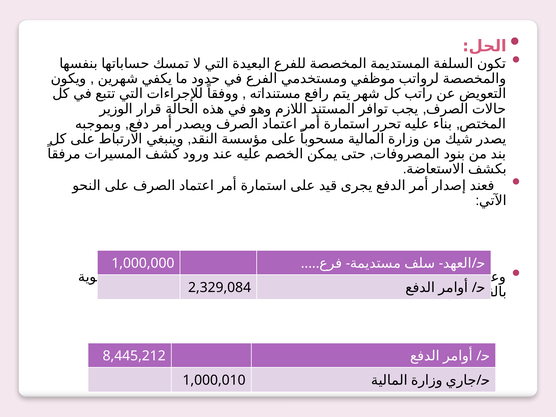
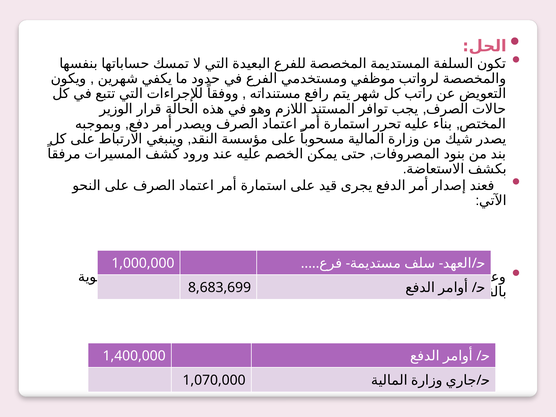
2,329,084: 2,329,084 -> 8,683,699 (220, 288)
8,445,212: 8,445,212 -> 1,400,000 (134, 356)
1,000,010: 1,000,010 -> 1,070,000 (214, 380)
